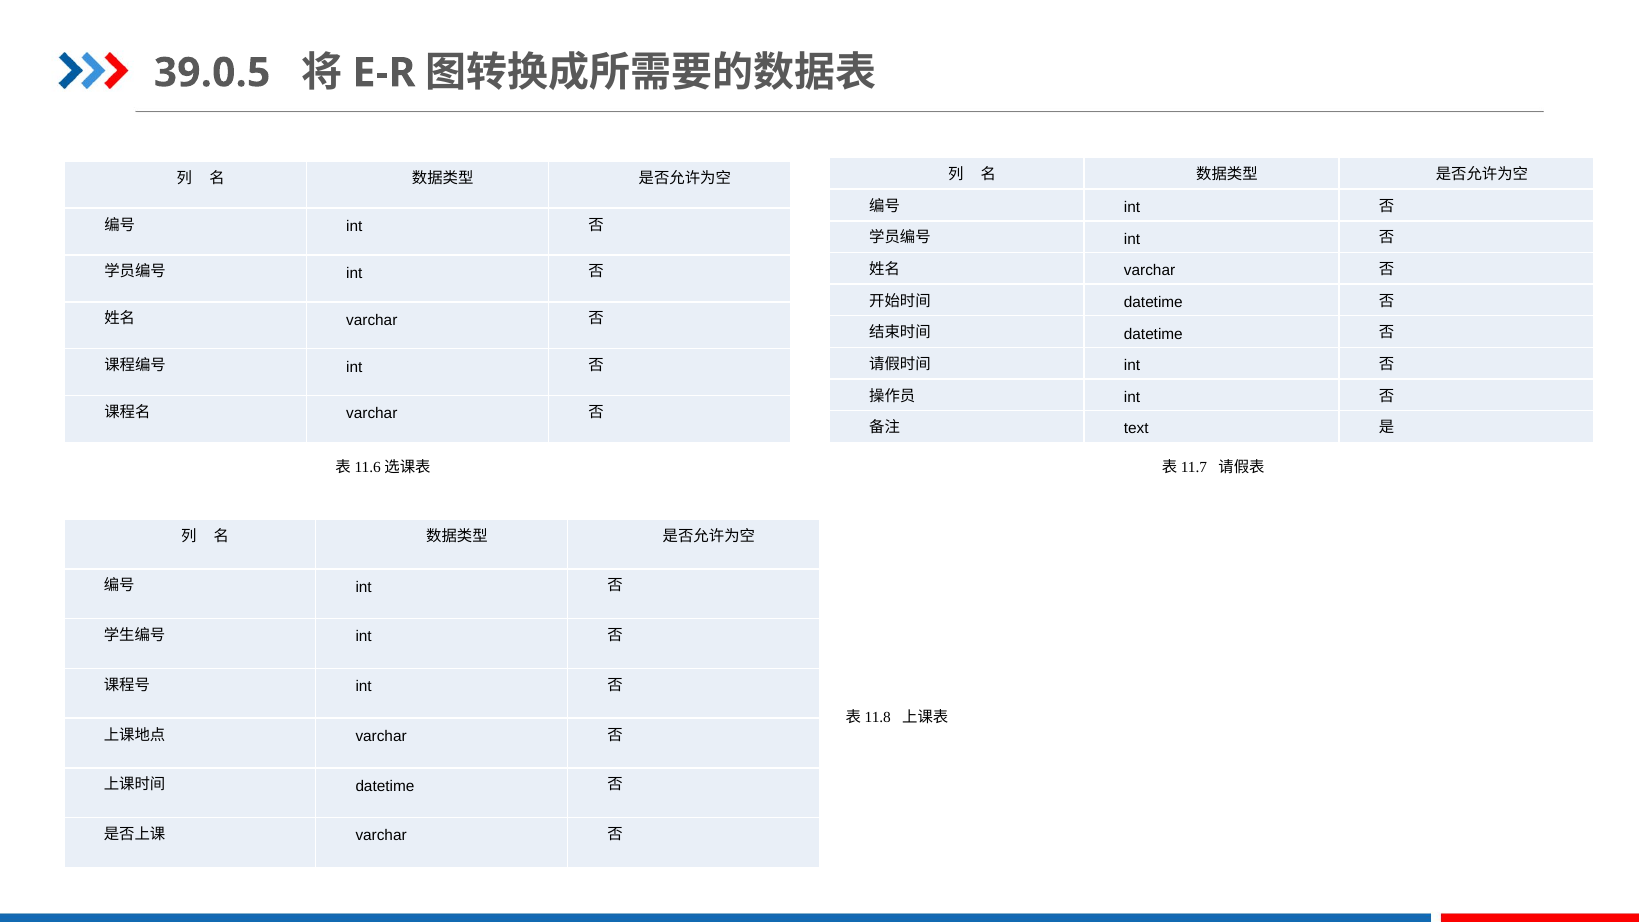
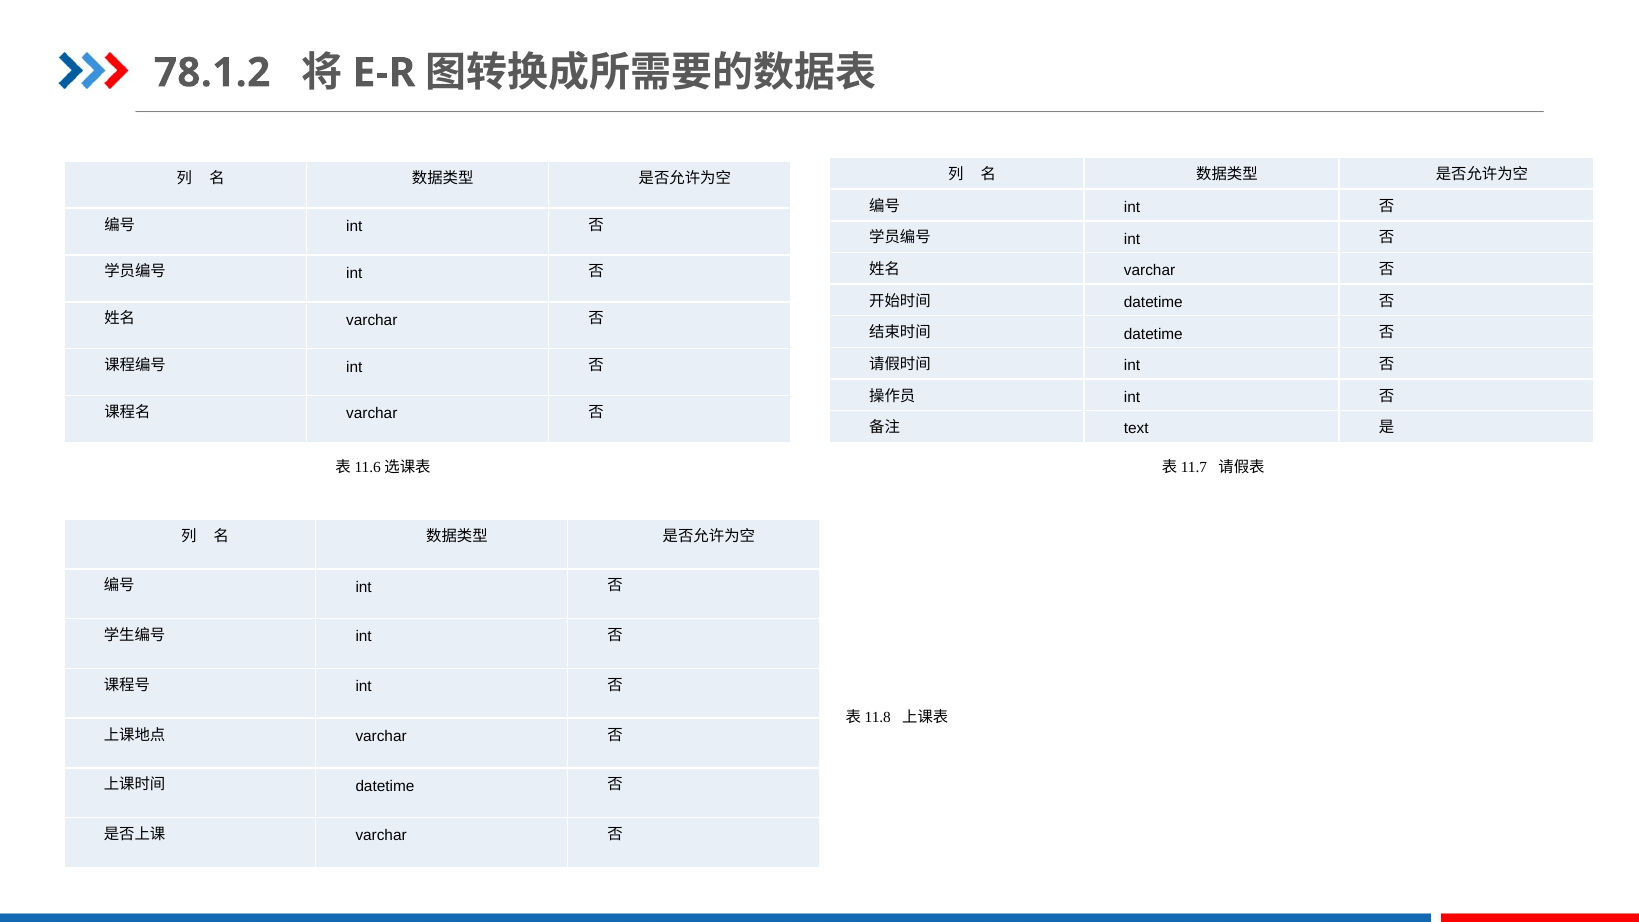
39.0.5: 39.0.5 -> 78.1.2 (212, 73)
